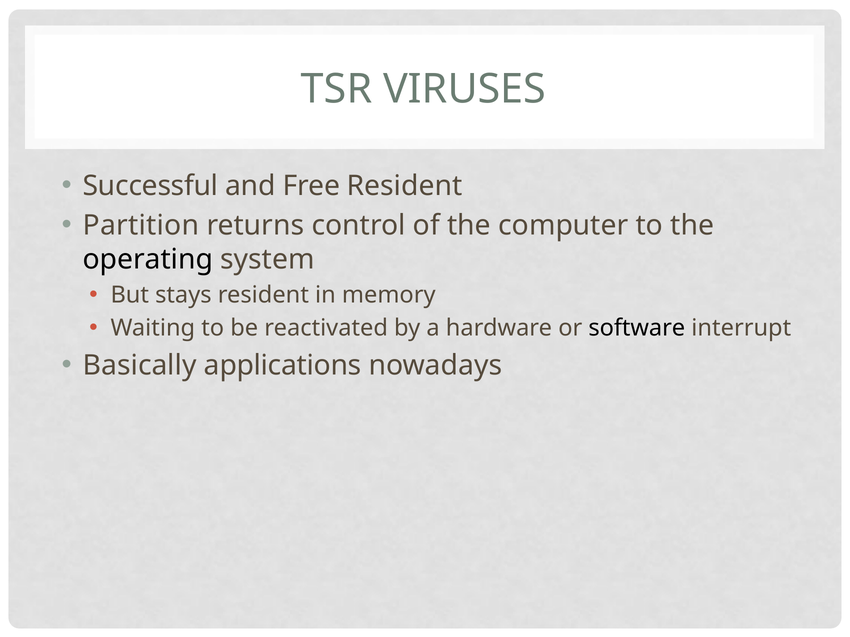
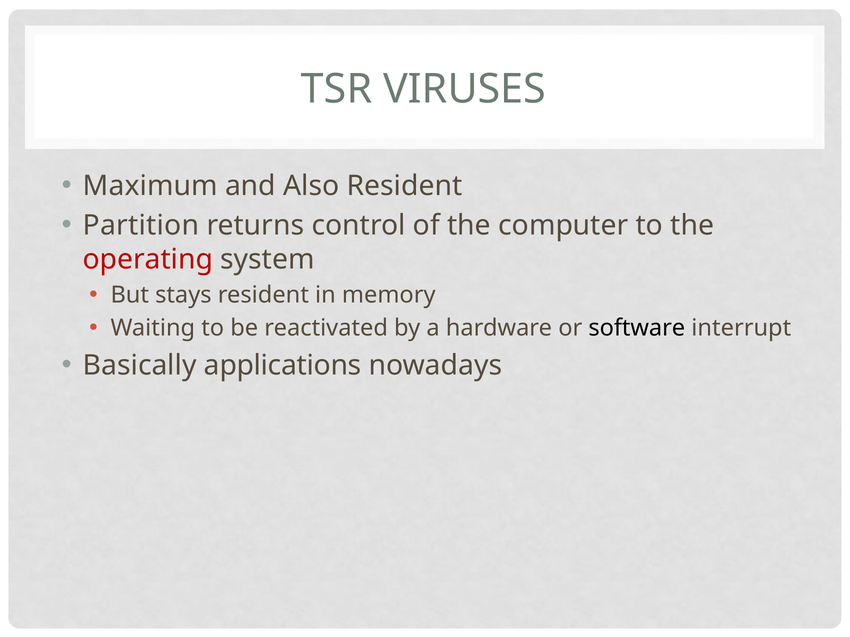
Successful: Successful -> Maximum (150, 186)
Free: Free -> Also (311, 186)
operating colour: black -> red (148, 260)
